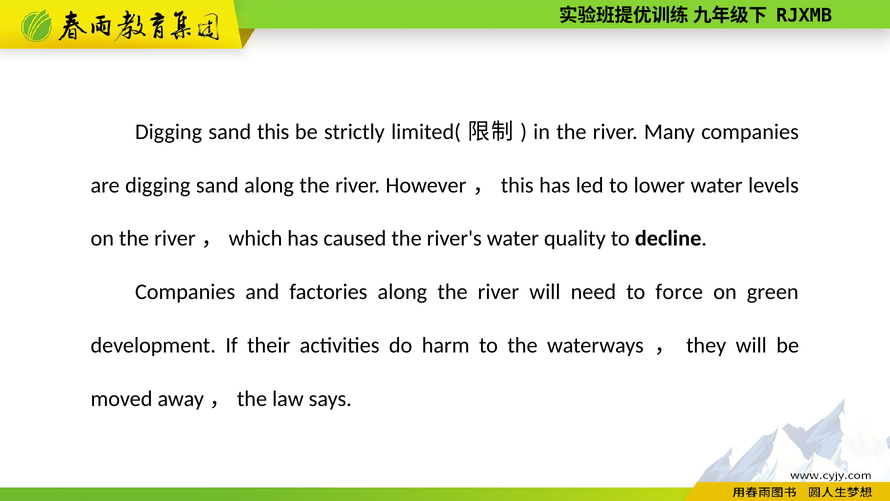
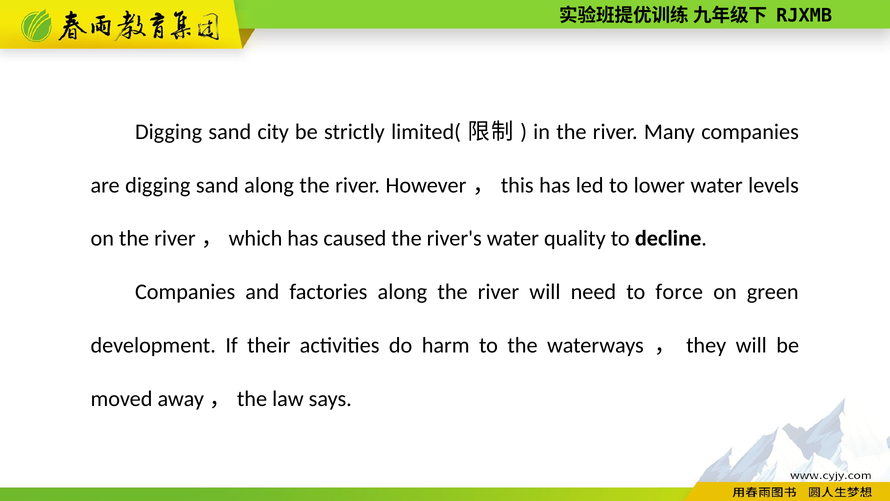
sand this: this -> city (273, 132)
